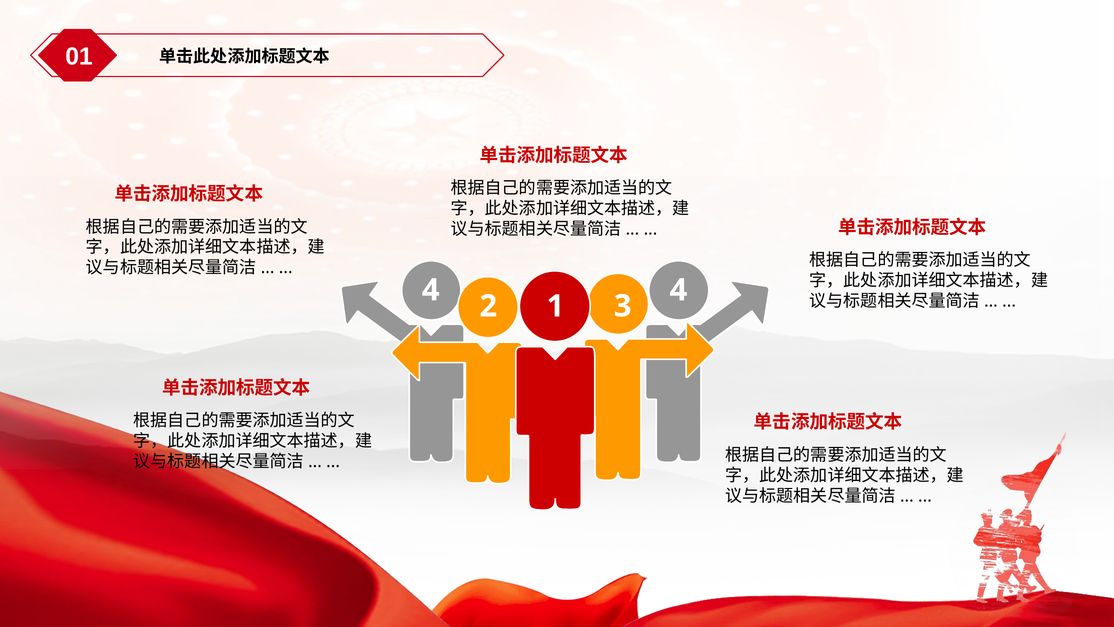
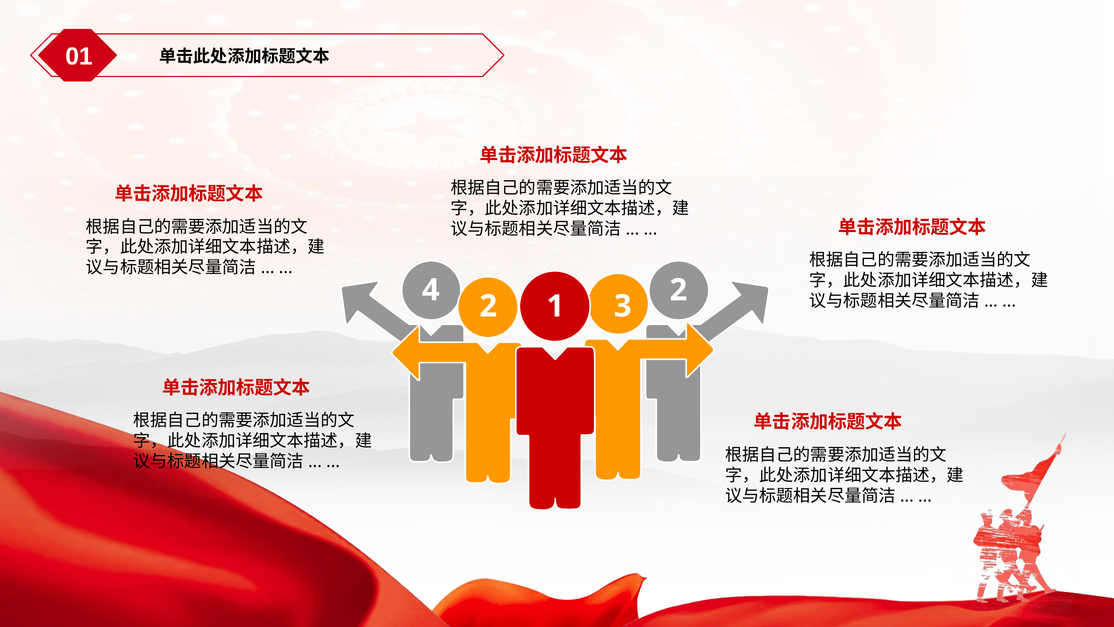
4 4: 4 -> 2 (678, 290)
